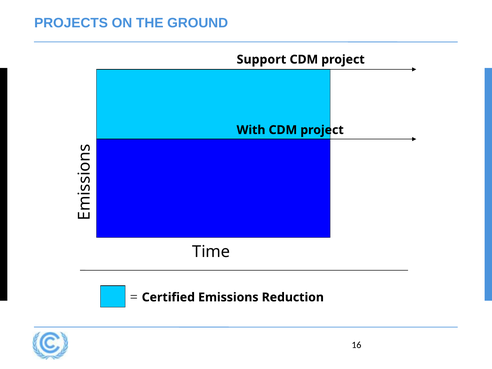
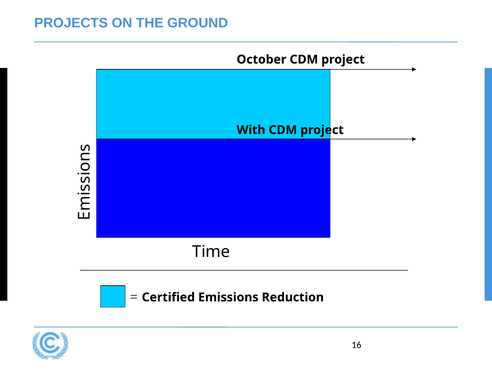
Support: Support -> October (262, 59)
